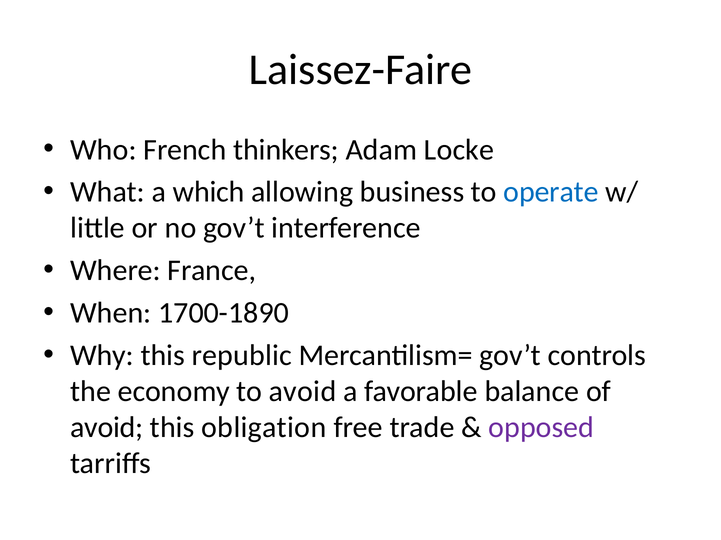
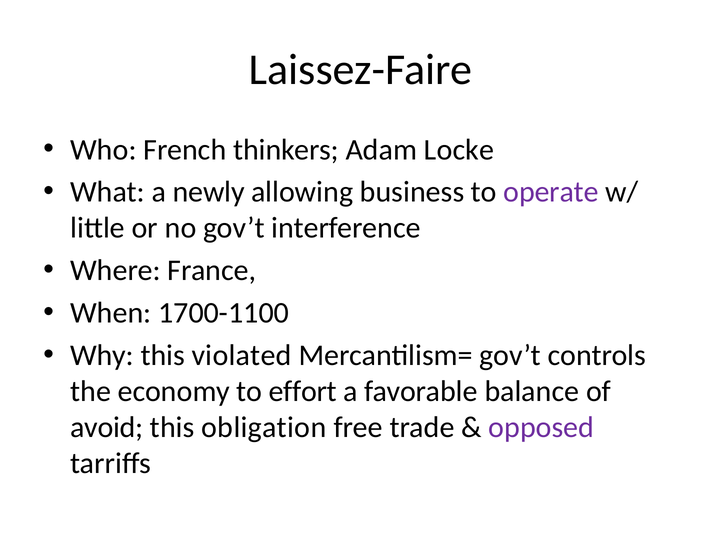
which: which -> newly (209, 192)
operate colour: blue -> purple (551, 192)
1700-1890: 1700-1890 -> 1700-1100 (224, 313)
republic: republic -> violated (242, 356)
to avoid: avoid -> effort (303, 392)
